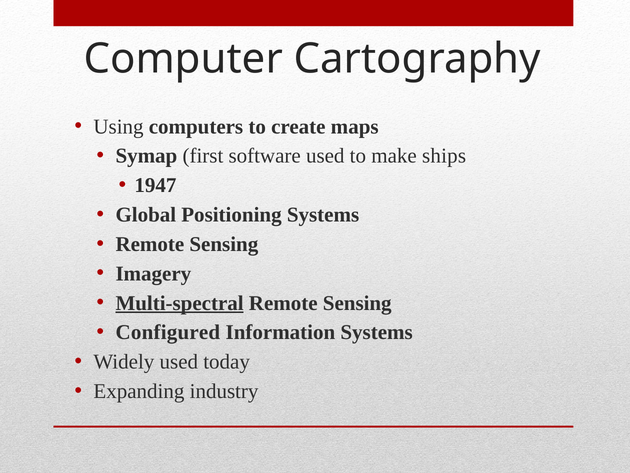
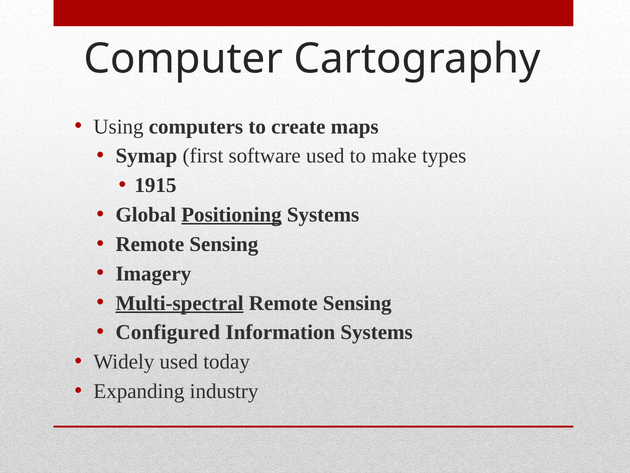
ships: ships -> types (444, 156)
1947: 1947 -> 1915 (155, 185)
Positioning underline: none -> present (231, 215)
